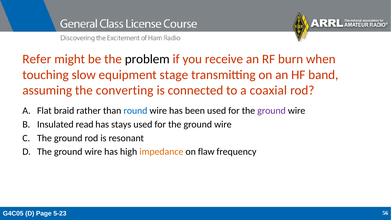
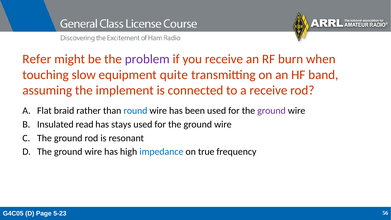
problem colour: black -> purple (147, 59)
stage: stage -> quite (174, 75)
converting: converting -> implement (125, 90)
a coaxial: coaxial -> receive (268, 90)
impedance colour: orange -> blue (161, 152)
flaw: flaw -> true (206, 152)
